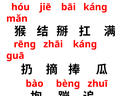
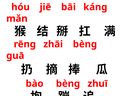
zhāi káng: káng -> bèng (85, 44)
